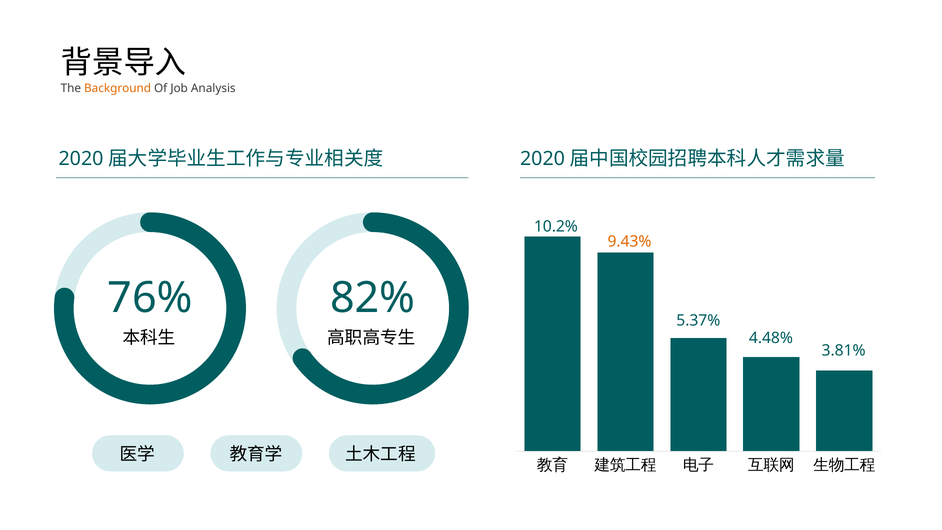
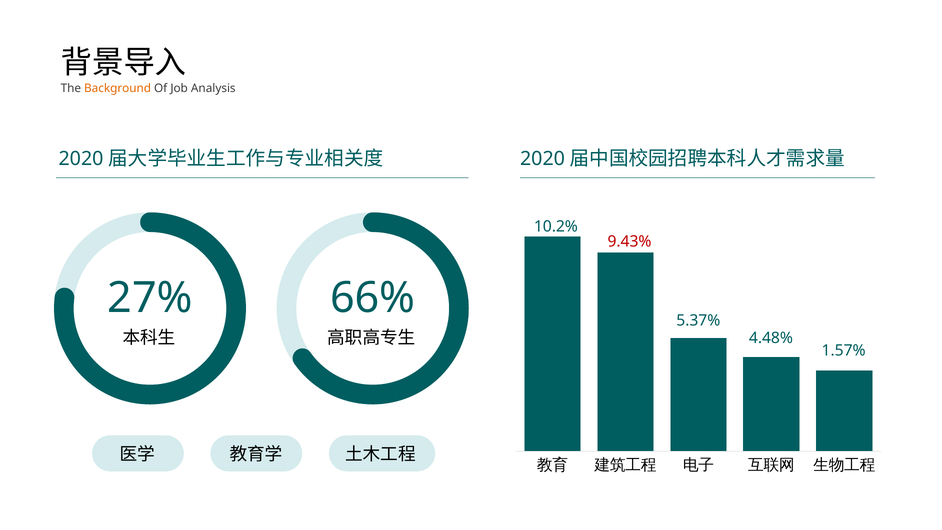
9.43% colour: orange -> red (629, 242)
76%: 76% -> 27% (150, 298)
82%: 82% -> 66% (373, 298)
3.81%: 3.81% -> 1.57% (844, 350)
